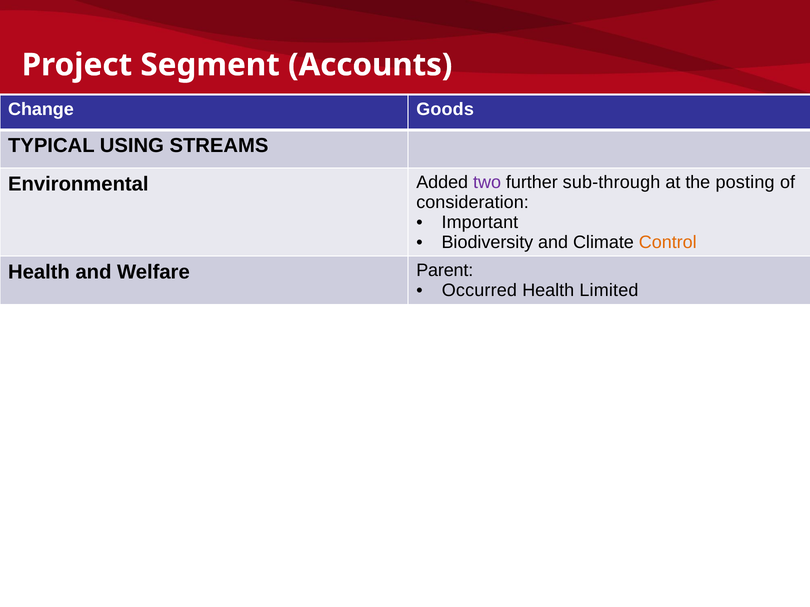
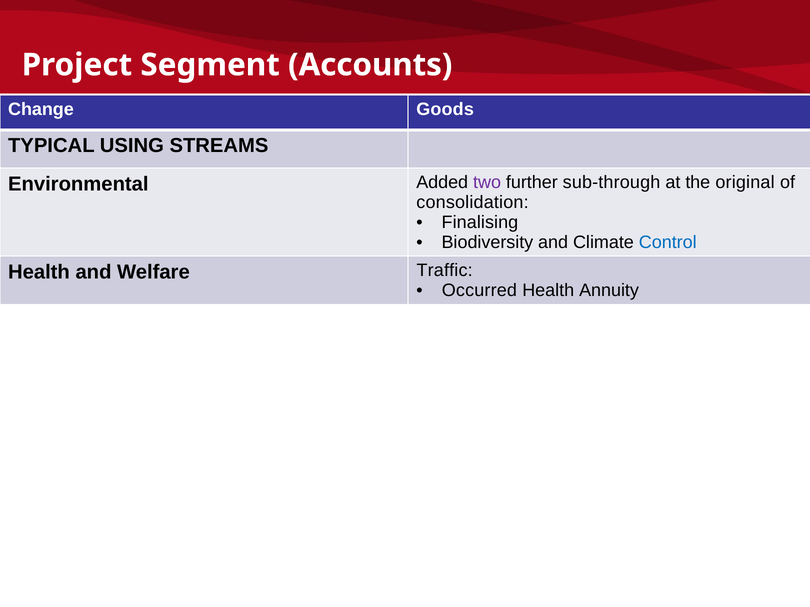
posting: posting -> original (745, 183)
consideration: consideration -> consolidation (472, 203)
Important: Important -> Finalising (480, 223)
Control colour: orange -> blue (668, 243)
Parent: Parent -> Traffic (445, 271)
Limited: Limited -> Annuity (609, 291)
